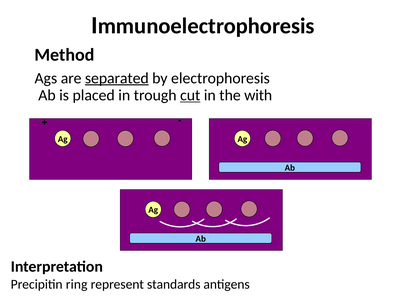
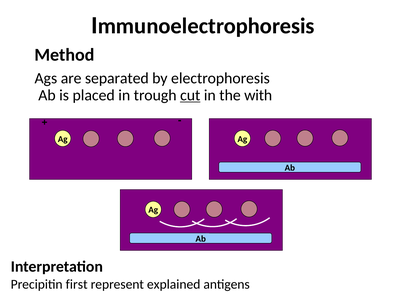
separated underline: present -> none (117, 78)
ring: ring -> first (77, 284)
standards: standards -> explained (174, 284)
